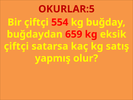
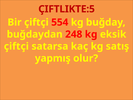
OKURLAR:5: OKURLAR:5 -> ÇIFTLIKTE:5 (67, 9)
659: 659 -> 248 (74, 34)
